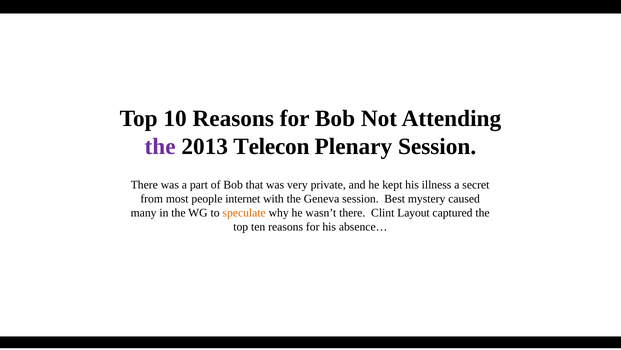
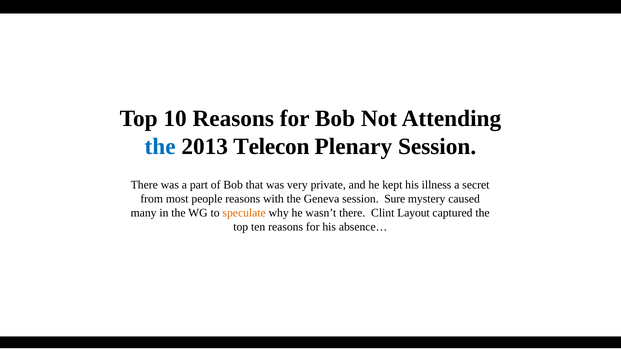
the colour: purple -> blue (160, 146)
people internet: internet -> reasons (243, 199)
Best: Best -> Sure (395, 199)
